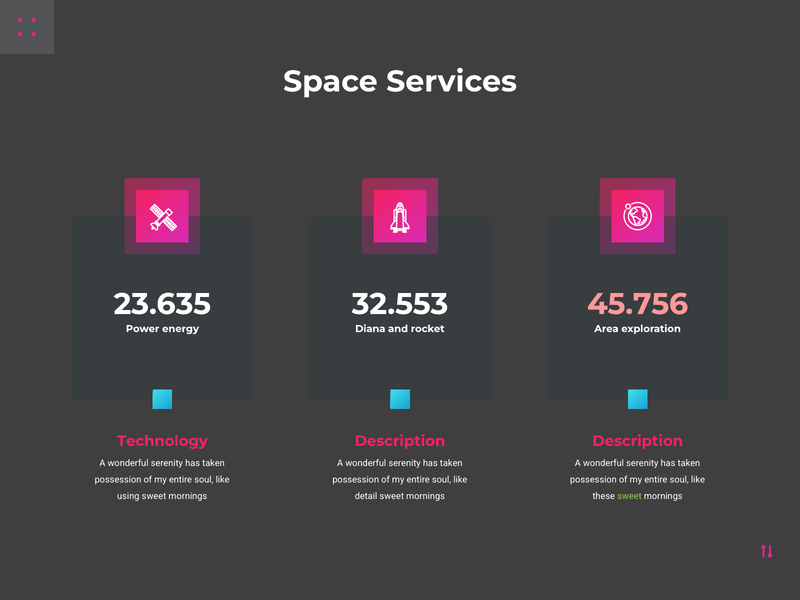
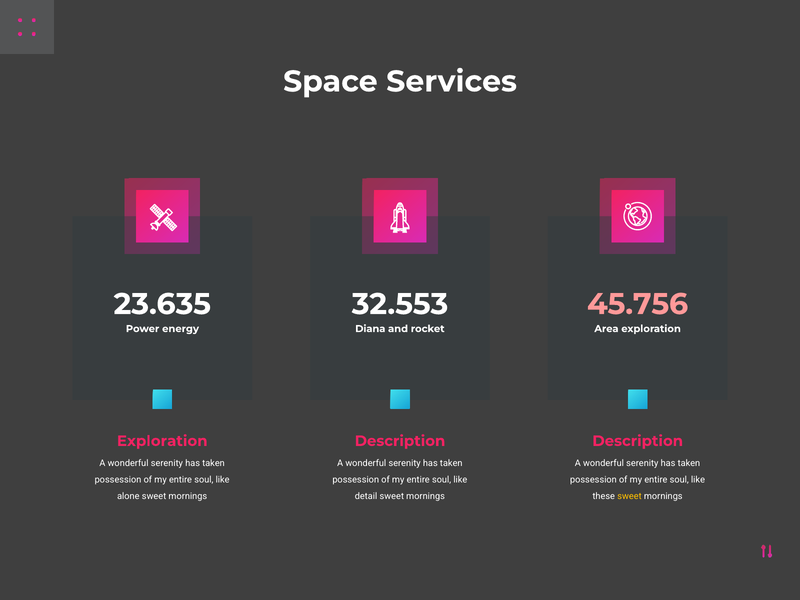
Technology: Technology -> Exploration (162, 441)
using: using -> alone (128, 496)
sweet colour: light green -> yellow (629, 496)
